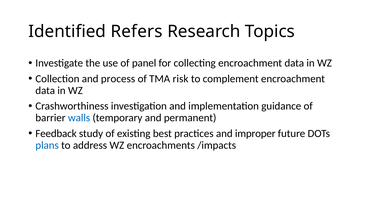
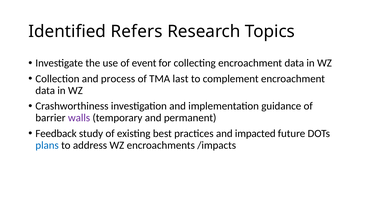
panel: panel -> event (144, 63)
risk: risk -> last (181, 79)
walls colour: blue -> purple (79, 118)
improper: improper -> impacted (255, 133)
